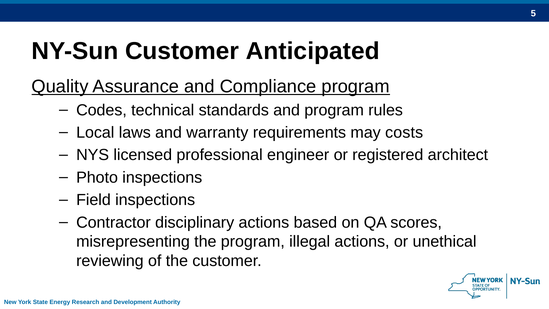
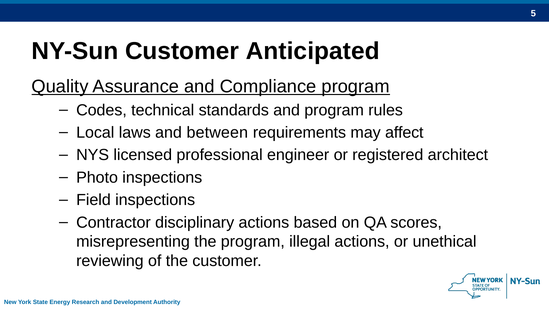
warranty: warranty -> between (217, 133)
costs: costs -> affect (404, 133)
